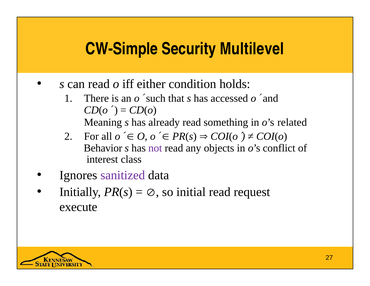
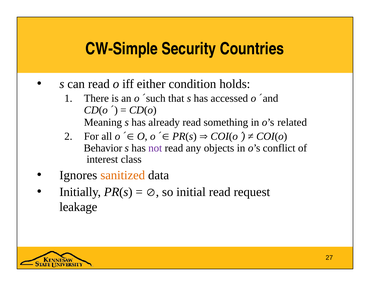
Multilevel: Multilevel -> Countries (252, 49)
sanitized colour: purple -> orange (123, 175)
execute: execute -> leakage (78, 207)
